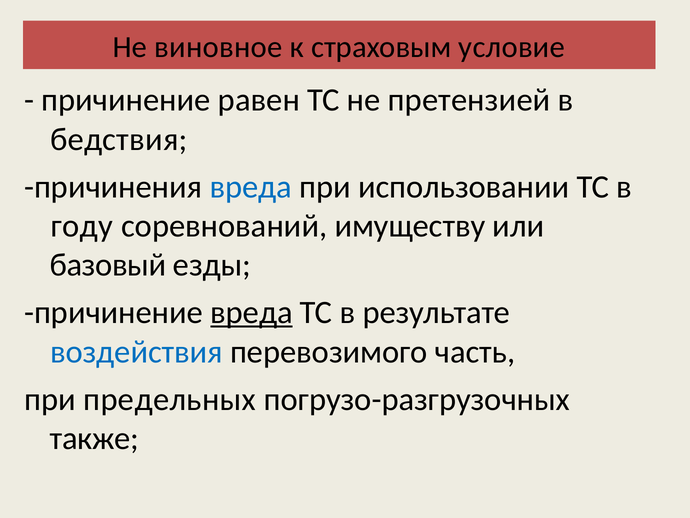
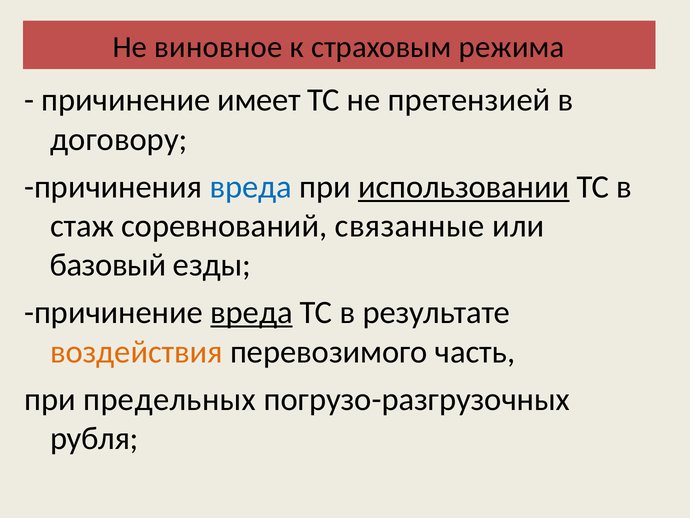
условие: условие -> режима (512, 47)
равен: равен -> имеет (259, 100)
бедствия: бедствия -> договору (119, 139)
использовании underline: none -> present (464, 187)
году: году -> стаж (82, 226)
имуществу: имуществу -> связанные (410, 226)
воздействия colour: blue -> orange (136, 351)
также: также -> рубля (94, 438)
